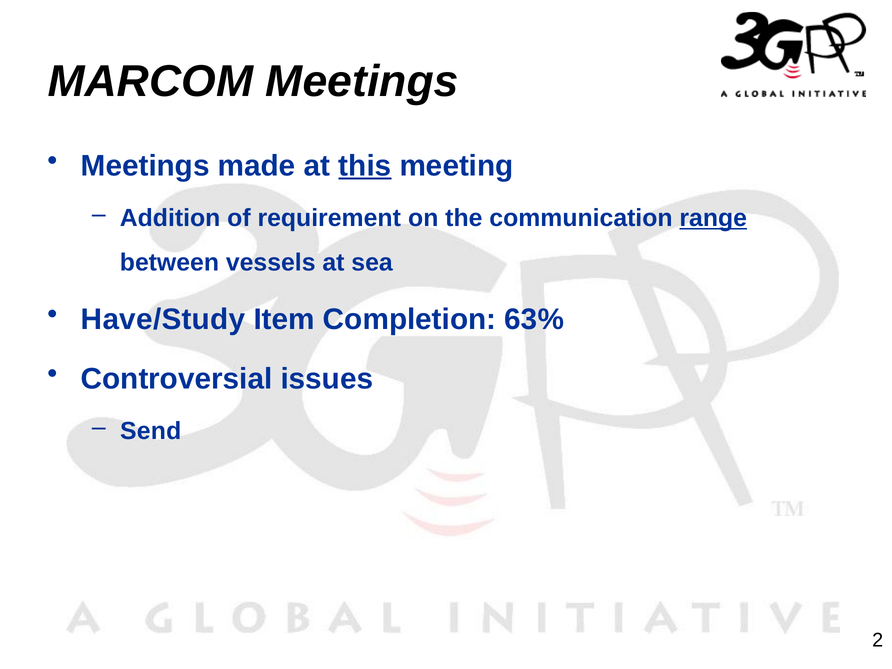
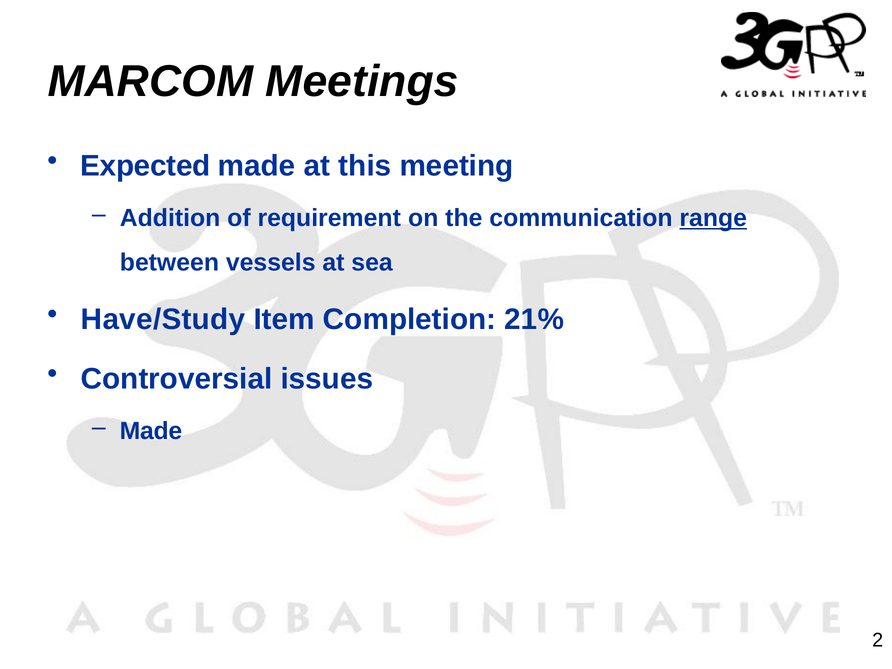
Meetings: Meetings -> Expected (145, 166)
this underline: present -> none (365, 166)
63%: 63% -> 21% (534, 319)
Send: Send -> Made (151, 431)
